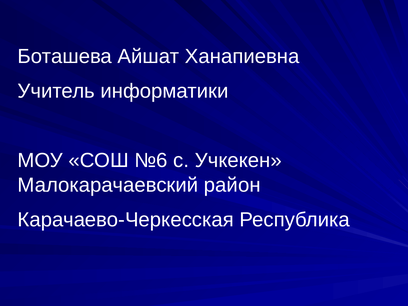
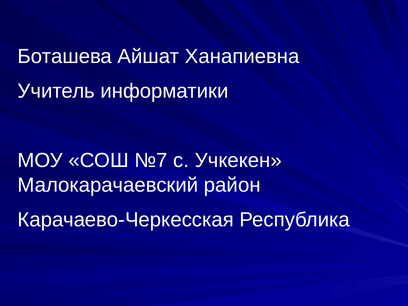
№6: №6 -> №7 (151, 160)
